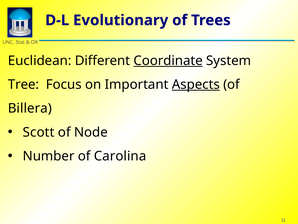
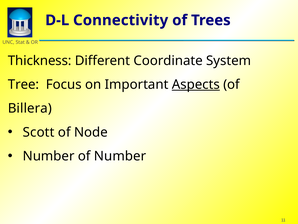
Evolutionary: Evolutionary -> Connectivity (121, 20)
Euclidean: Euclidean -> Thickness (40, 60)
Coordinate underline: present -> none (168, 60)
of Carolina: Carolina -> Number (120, 156)
